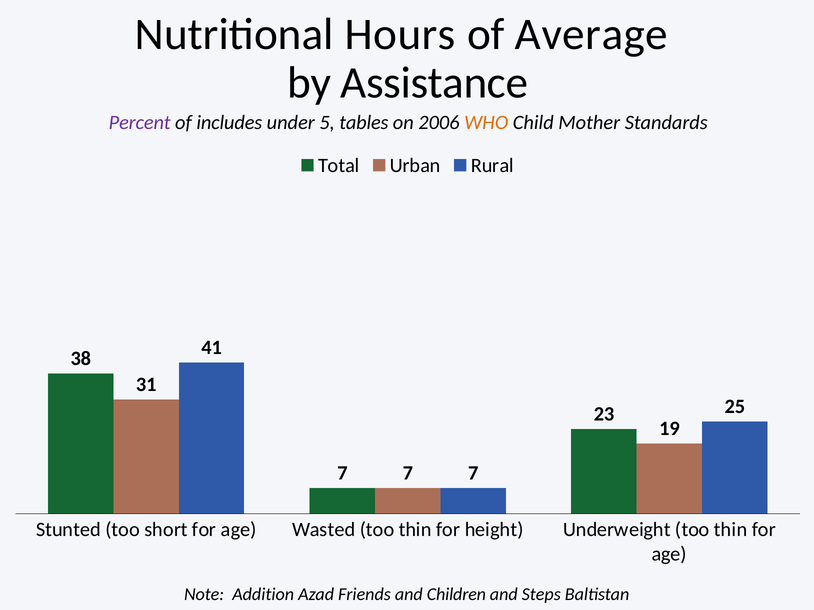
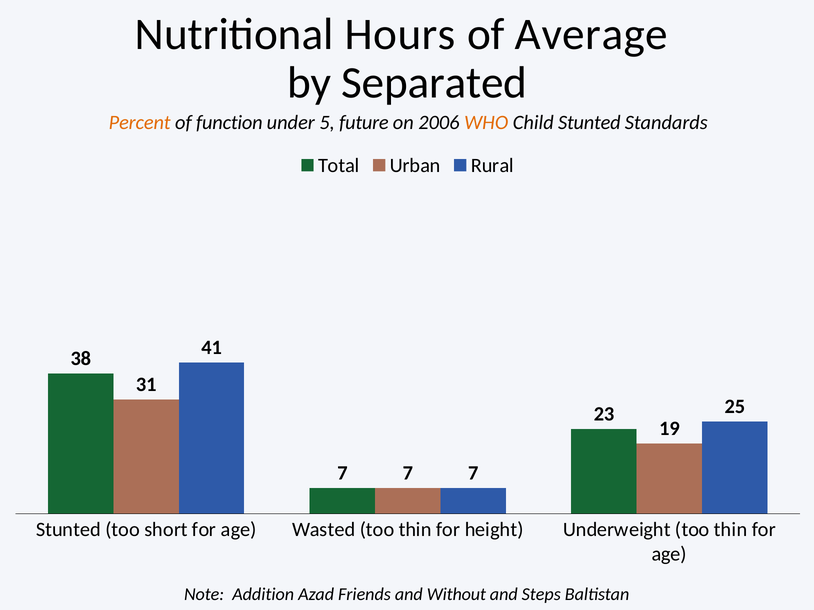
Assistance: Assistance -> Separated (434, 83)
Percent colour: purple -> orange (140, 123)
includes: includes -> function (229, 123)
tables: tables -> future (364, 123)
Child Mother: Mother -> Stunted (589, 123)
Children: Children -> Without (456, 595)
